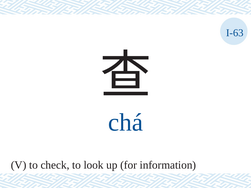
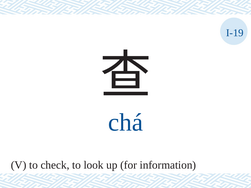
I-63: I-63 -> I-19 (235, 33)
